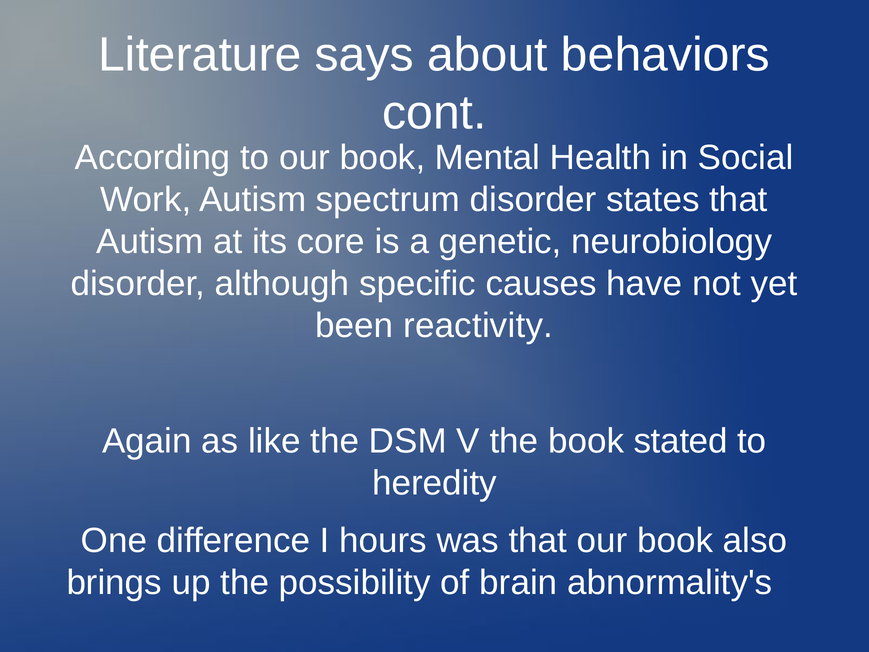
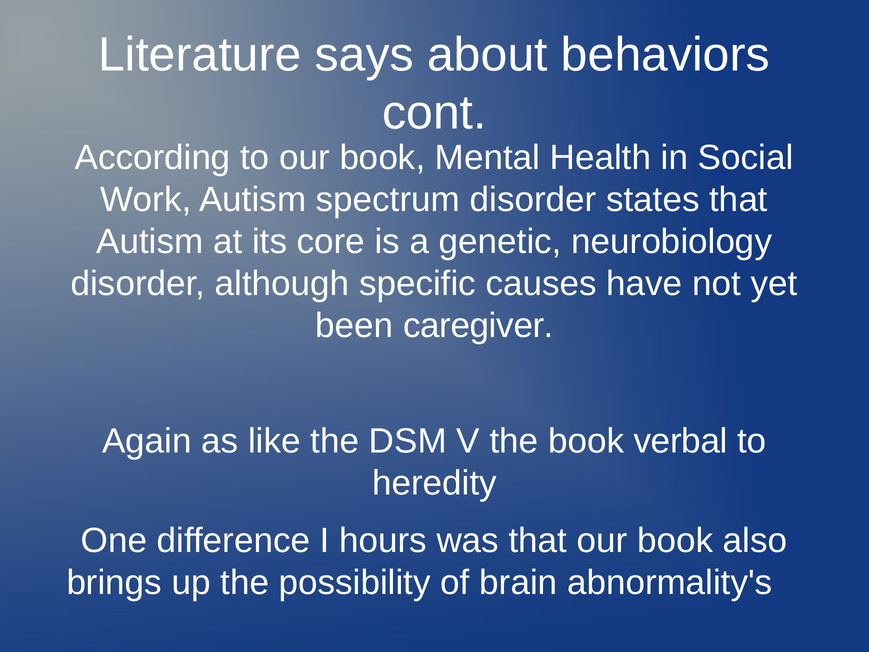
reactivity: reactivity -> caregiver (478, 326)
stated: stated -> verbal (681, 441)
